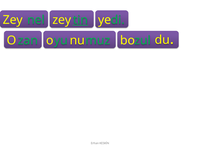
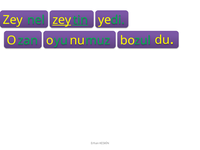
zey underline: none -> present (62, 20)
